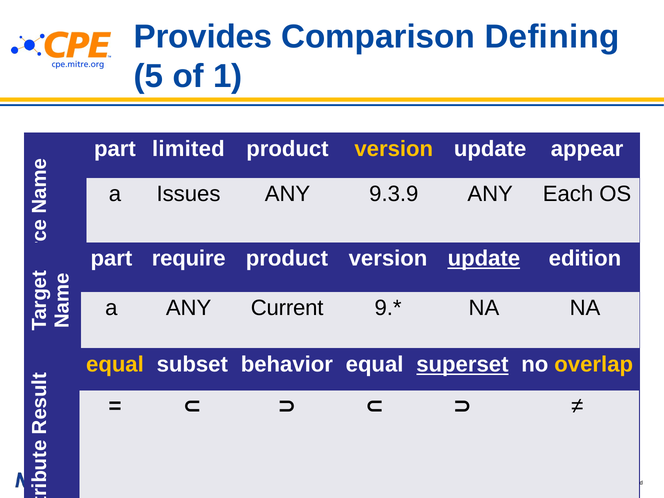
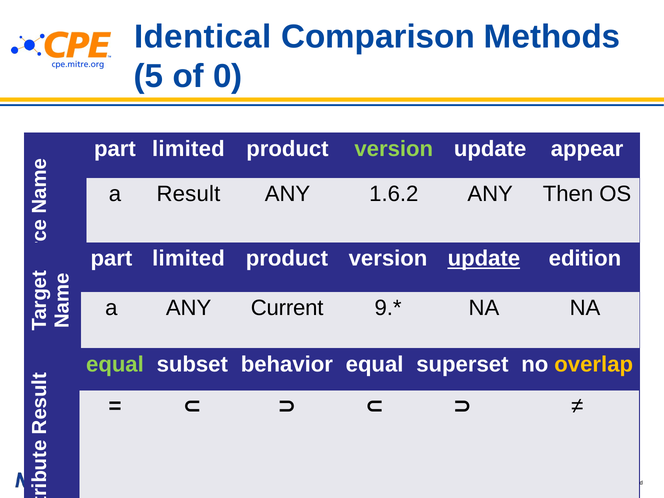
Provides: Provides -> Identical (203, 37)
Defining: Defining -> Methods (552, 37)
1: 1 -> 0 (228, 76)
version colour: yellow -> light green (394, 149)
Issues: Issues -> Result (188, 194)
9.3.9: 9.3.9 -> 1.6.2 (394, 194)
Each: Each -> Then (568, 194)
require: require -> limited (189, 259)
equal colour: yellow -> light green (115, 365)
superset underline: present -> none (462, 365)
